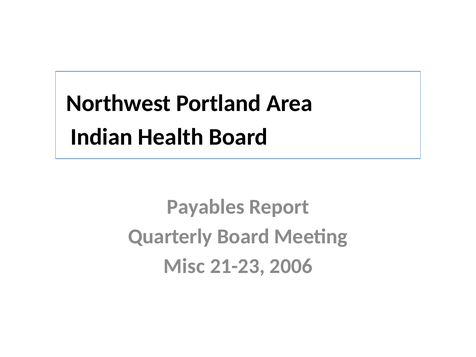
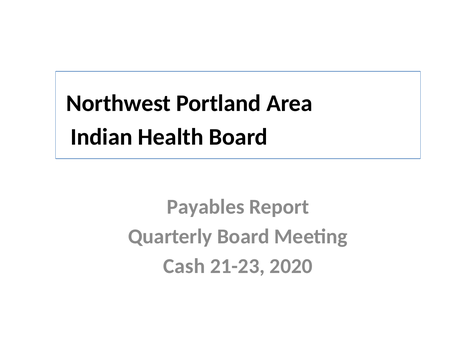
Misc: Misc -> Cash (184, 266)
2006: 2006 -> 2020 (291, 266)
